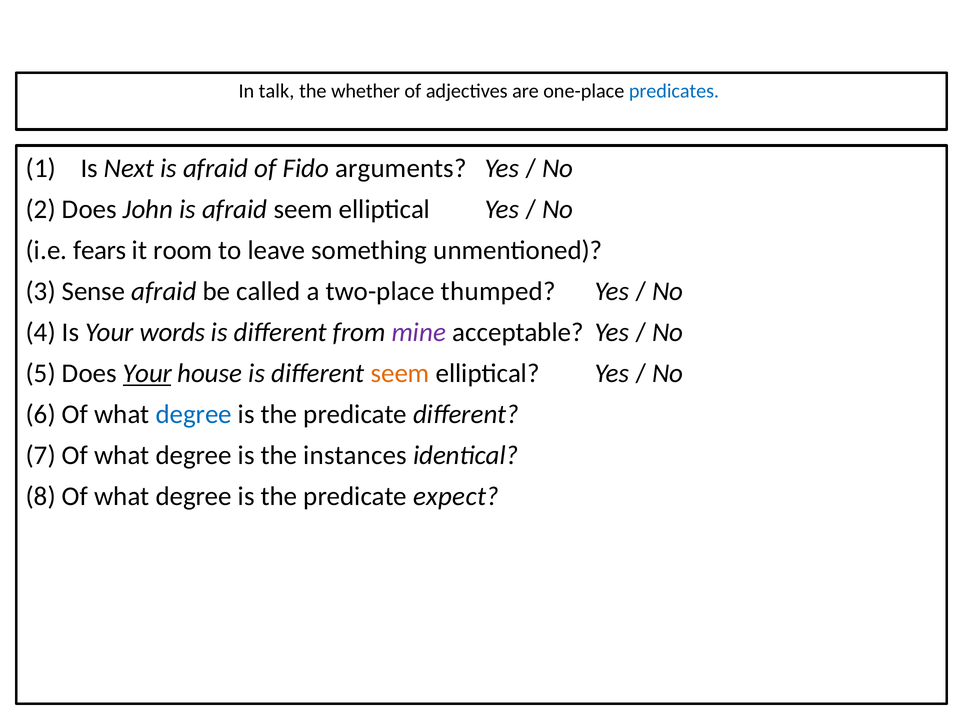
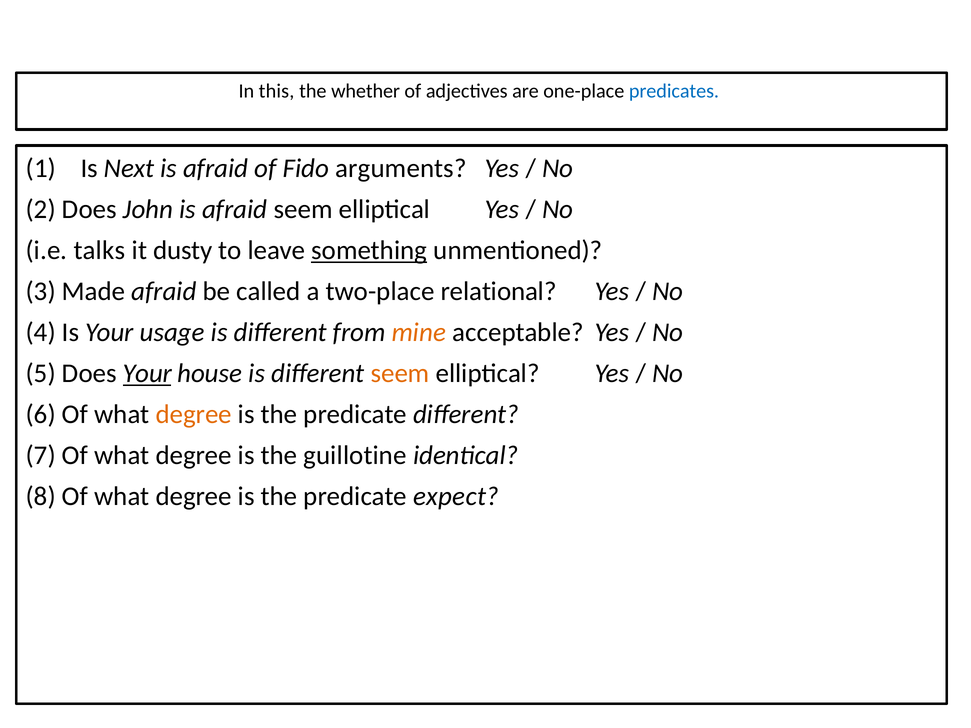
talk: talk -> this (277, 91)
fears: fears -> talks (100, 251)
room: room -> dusty (183, 251)
something underline: none -> present (369, 251)
Sense: Sense -> Made (94, 292)
thumped: thumped -> relational (499, 292)
words: words -> usage (172, 333)
mine colour: purple -> orange (419, 333)
degree colour: blue -> orange (194, 415)
instances: instances -> guillotine (355, 456)
